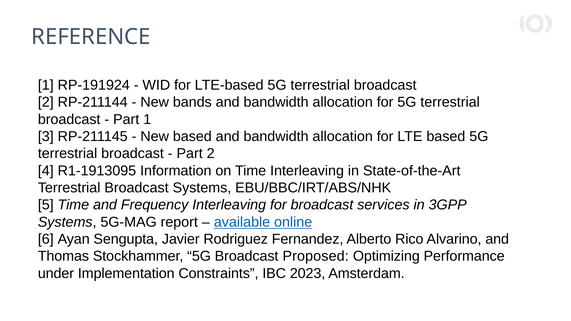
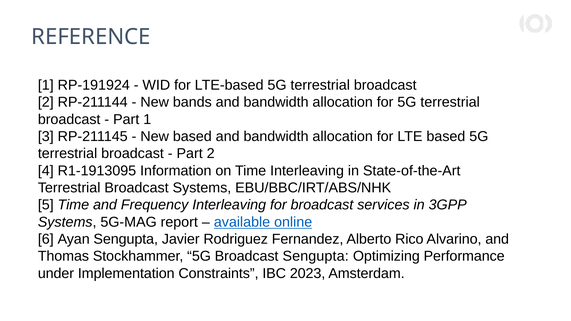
Broadcast Proposed: Proposed -> Sengupta (316, 256)
